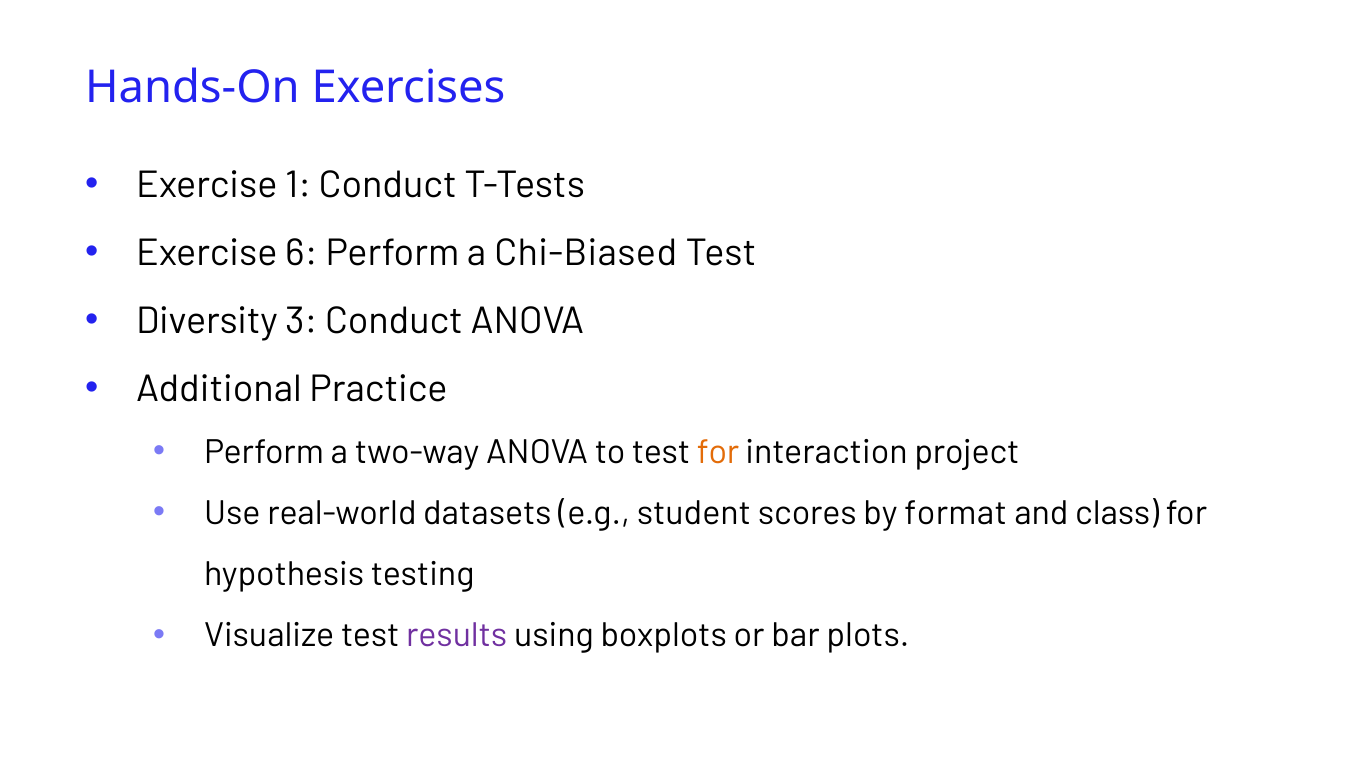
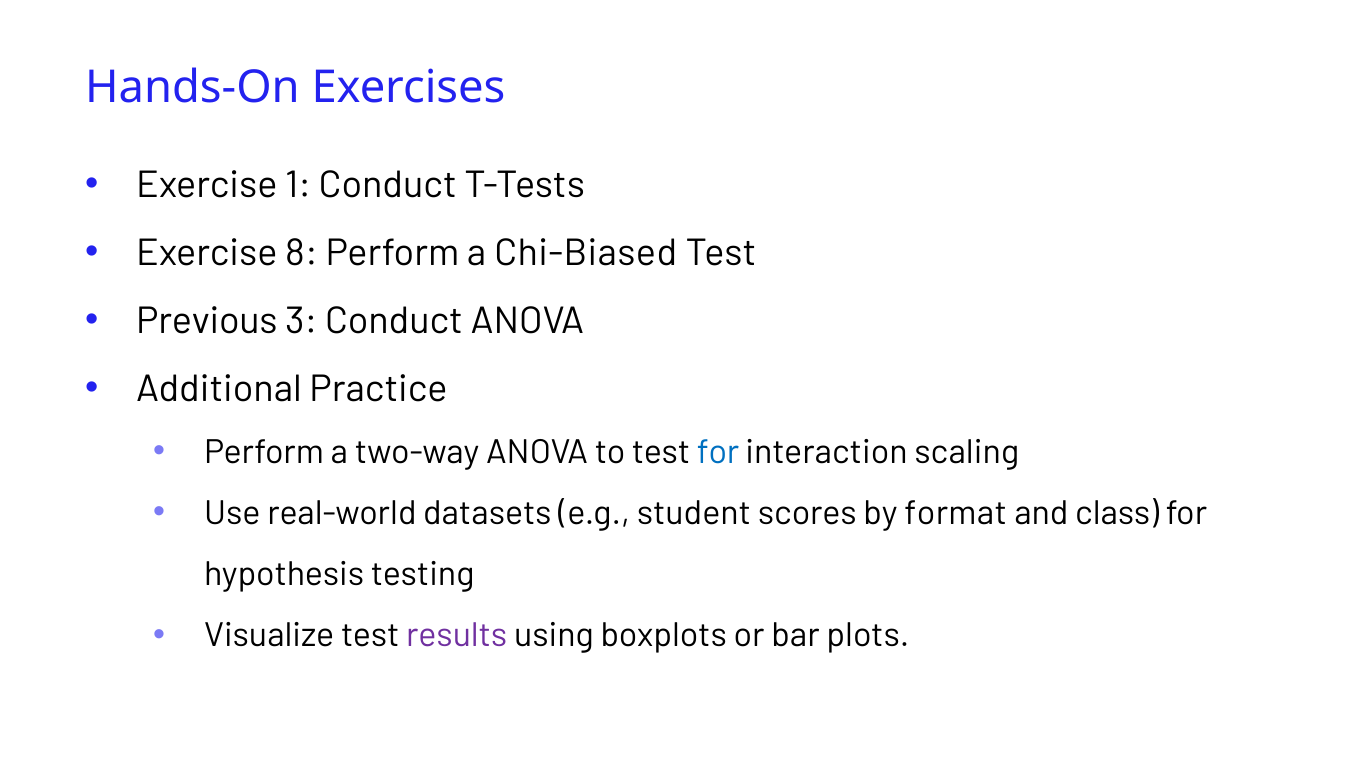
6: 6 -> 8 (302, 253)
Diversity: Diversity -> Previous (207, 321)
for colour: orange -> blue (718, 452)
project: project -> scaling (967, 452)
